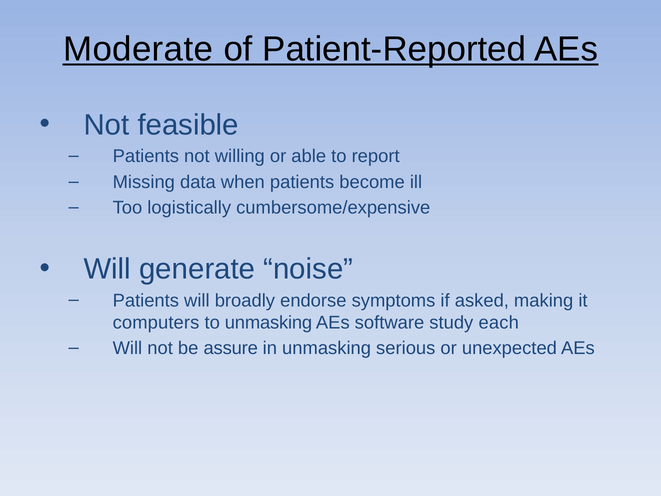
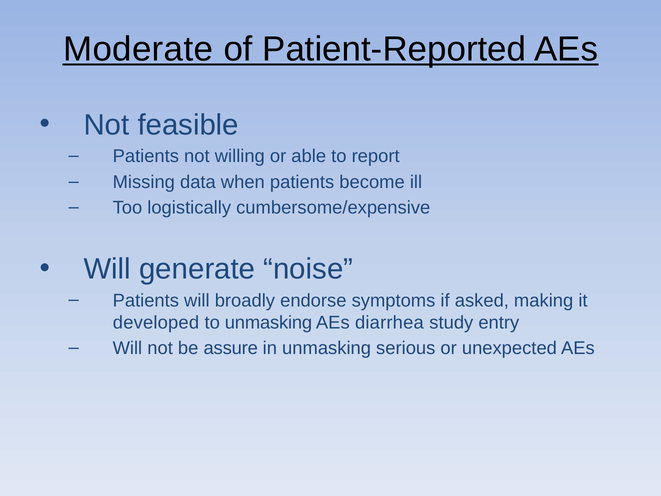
computers: computers -> developed (156, 322)
software: software -> diarrhea (389, 322)
each: each -> entry (499, 322)
